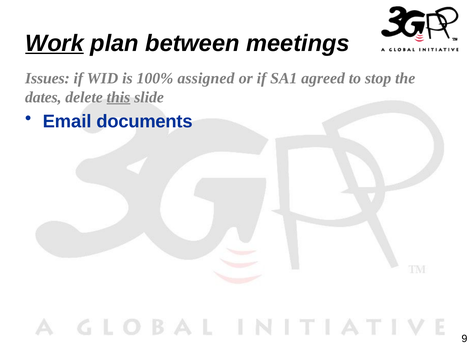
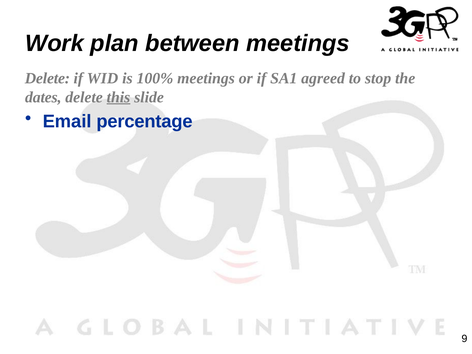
Work underline: present -> none (55, 43)
Issues: Issues -> Delete (47, 78)
100% assigned: assigned -> meetings (206, 78)
documents: documents -> percentage (145, 121)
